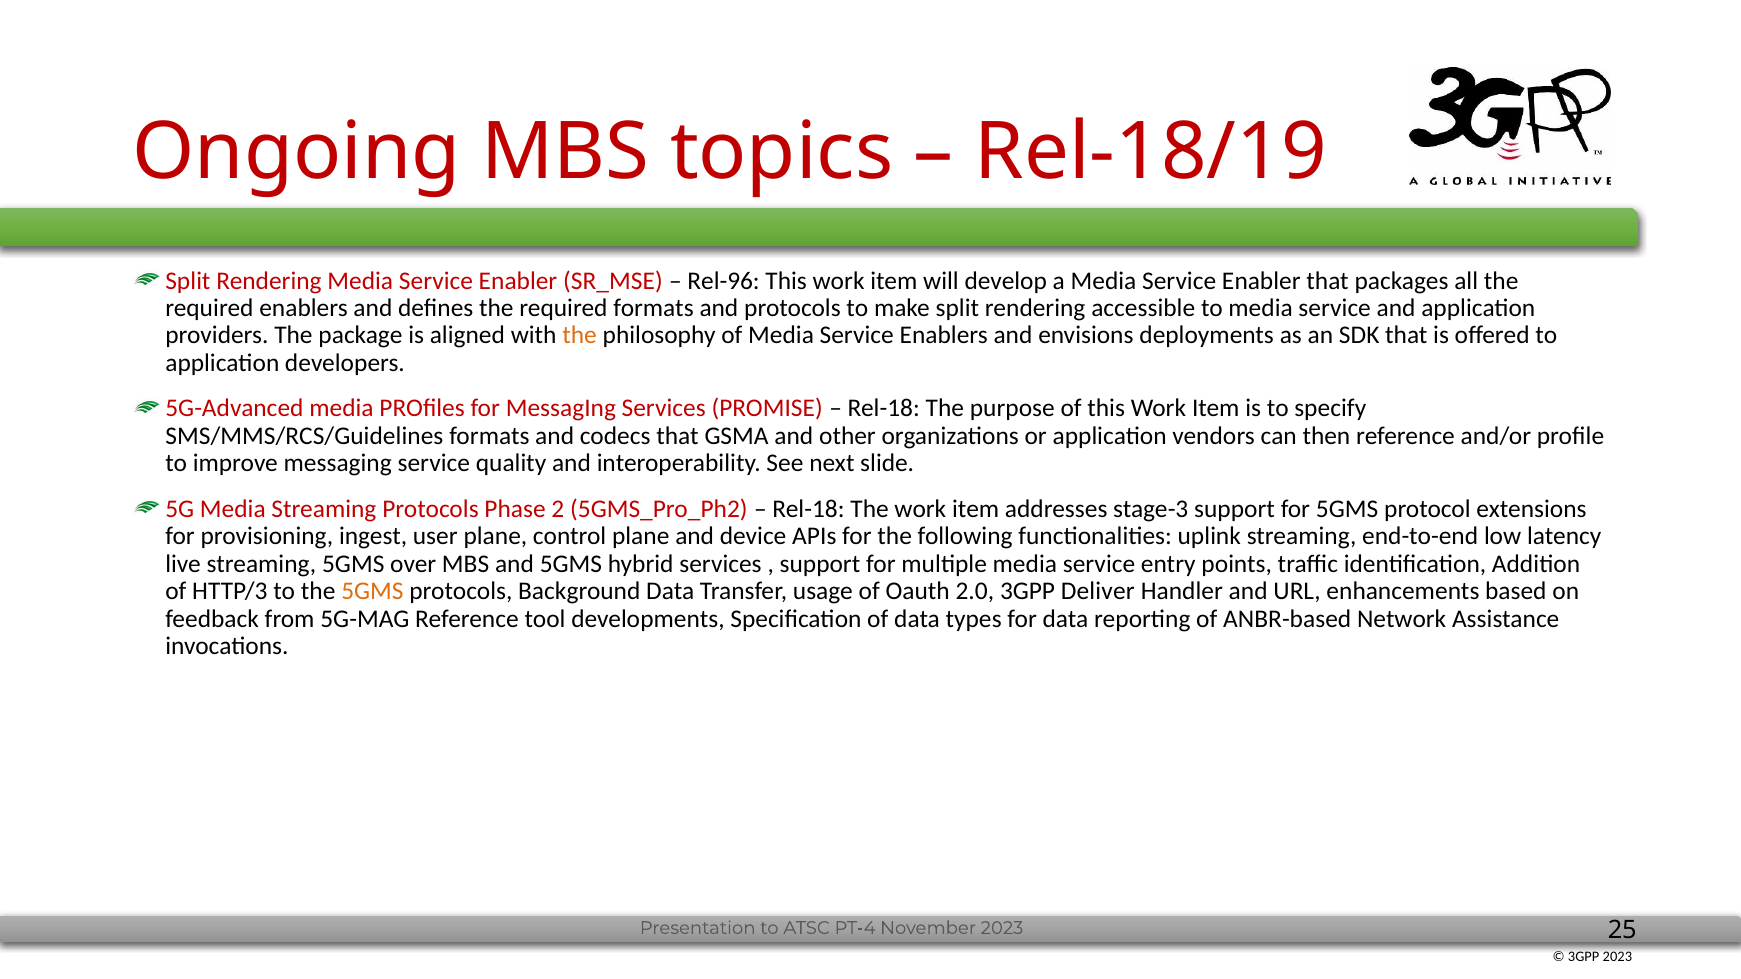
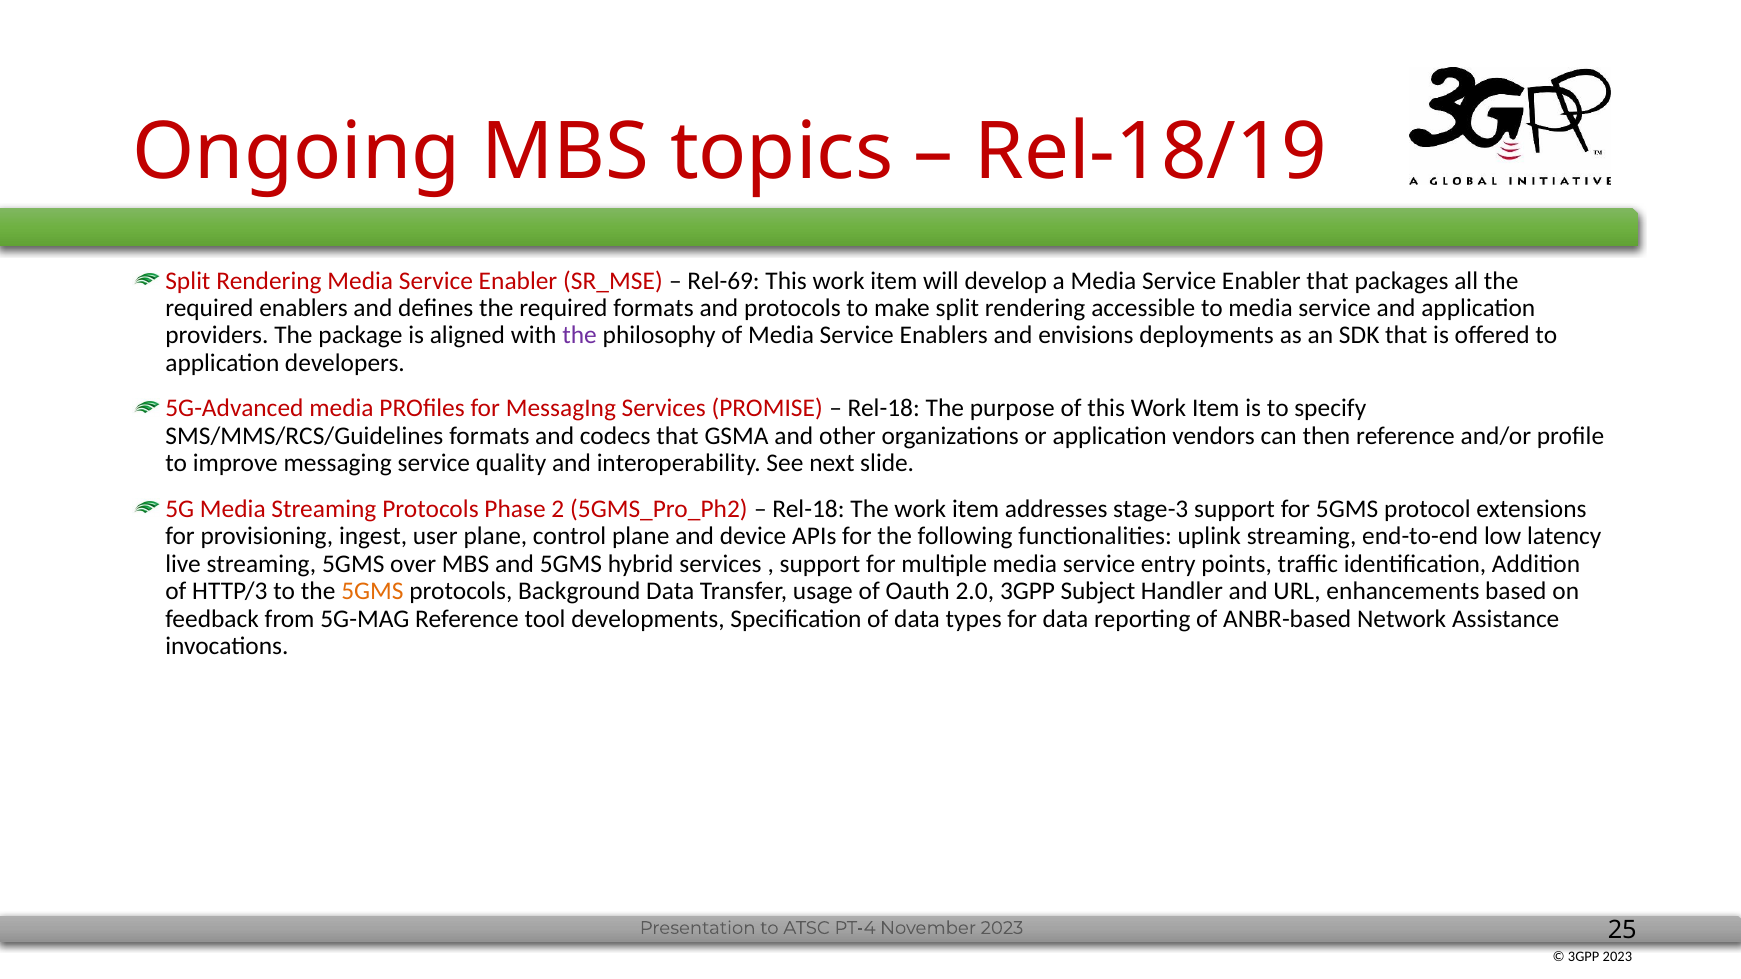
Rel-96: Rel-96 -> Rel-69 (724, 281)
the colour: orange -> purple (580, 336)
Deliver: Deliver -> Subject (1098, 592)
